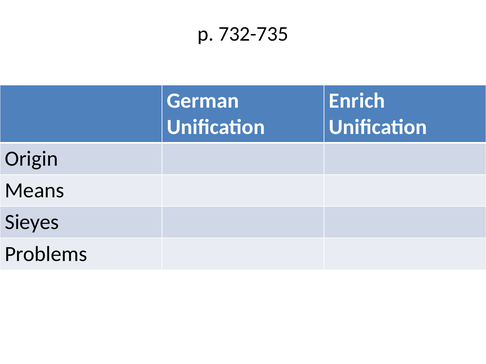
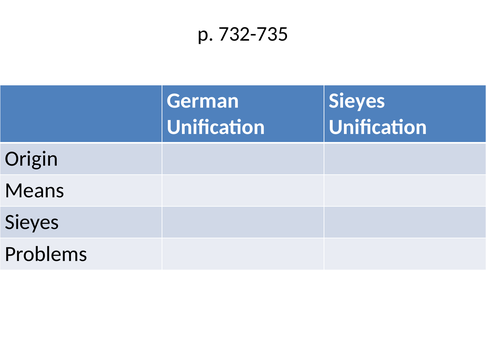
Enrich: Enrich -> Sieyes (357, 101)
